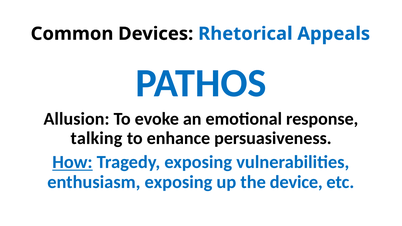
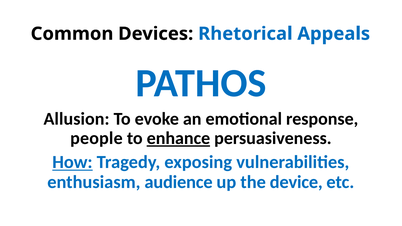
talking: talking -> people (96, 138)
enhance underline: none -> present (178, 138)
enthusiasm exposing: exposing -> audience (179, 182)
